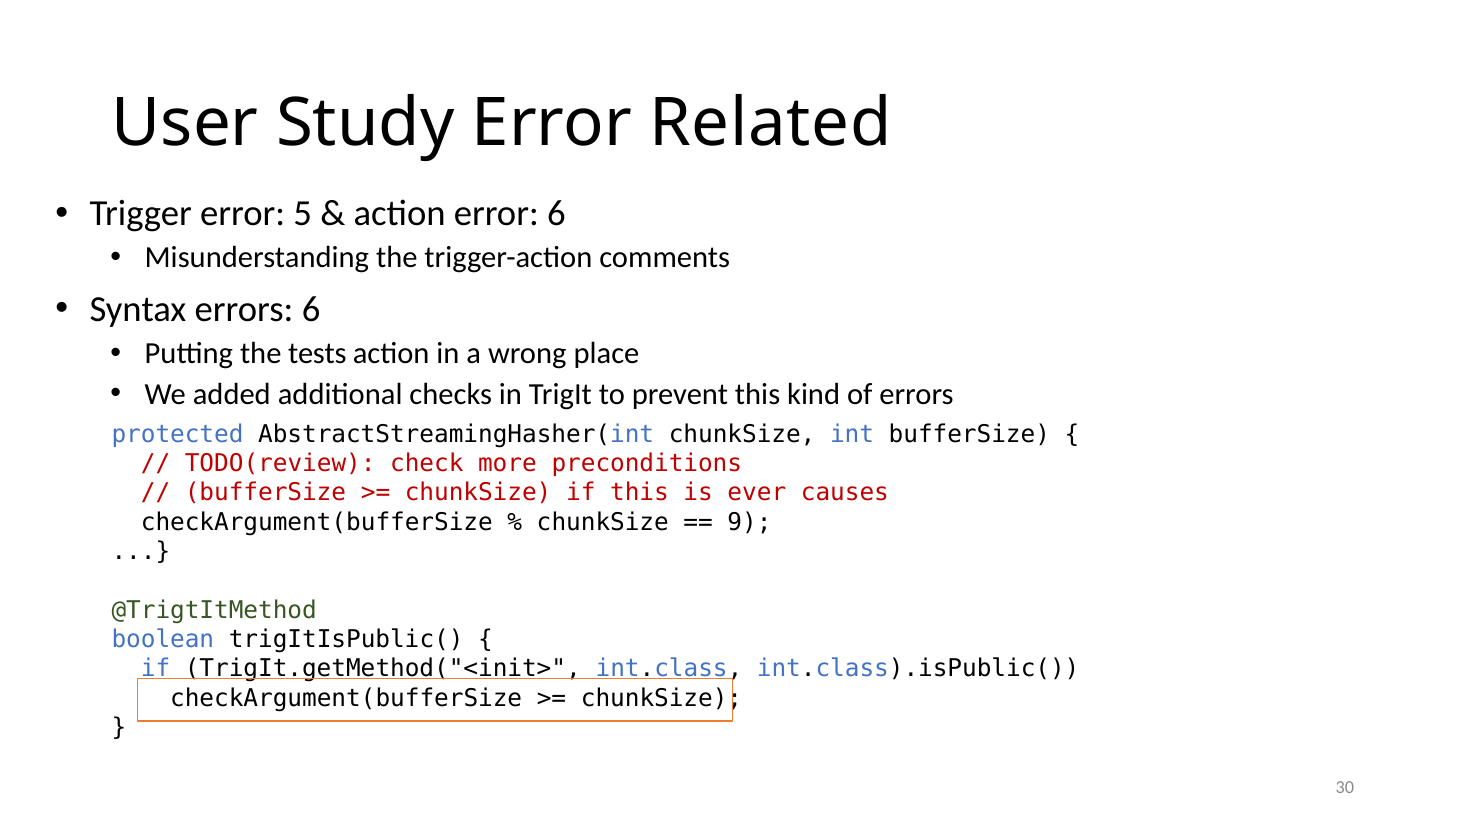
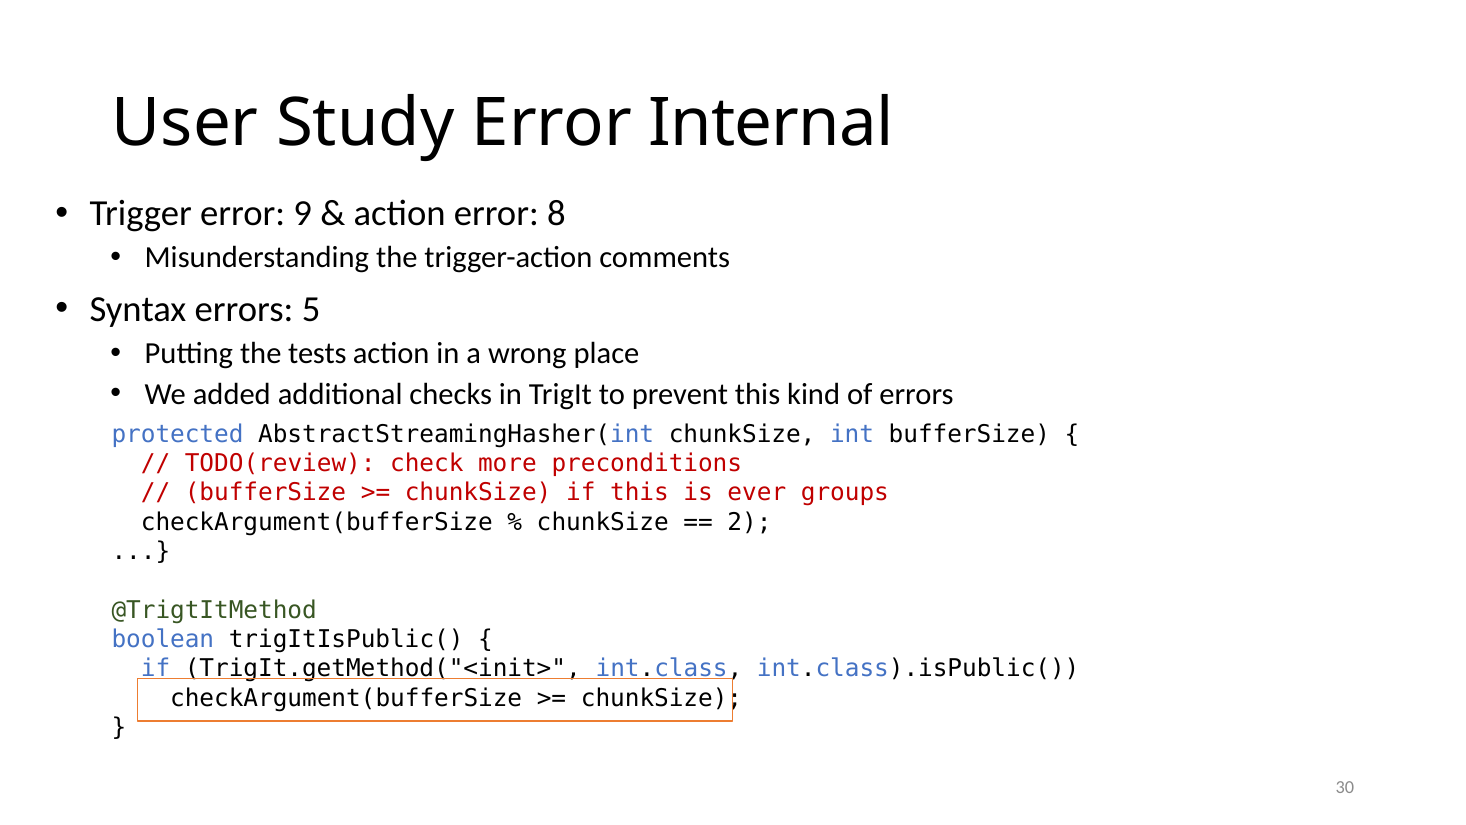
Related: Related -> Internal (771, 123)
5: 5 -> 9 (303, 214)
error 6: 6 -> 8 (556, 214)
errors 6: 6 -> 5 (311, 309)
causes: causes -> groups (845, 493)
9: 9 -> 2 (749, 522)
